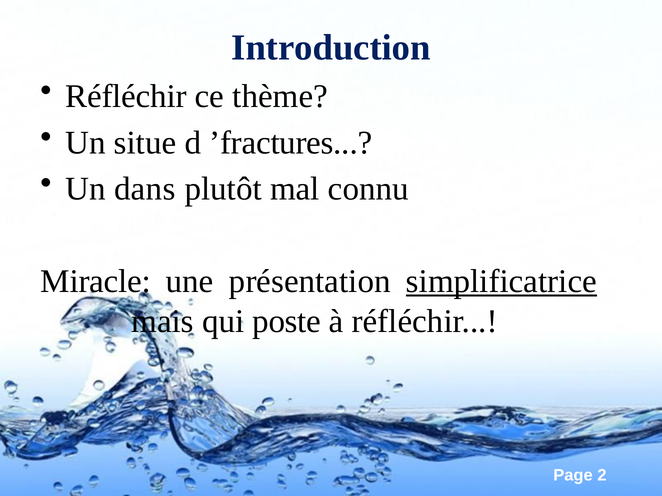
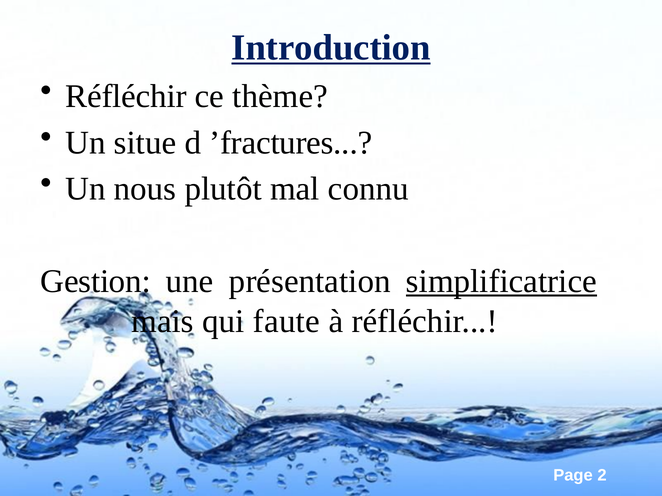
Introduction underline: none -> present (331, 48)
dans: dans -> nous (145, 189)
Miracle: Miracle -> Gestion (96, 282)
poste: poste -> faute (286, 322)
